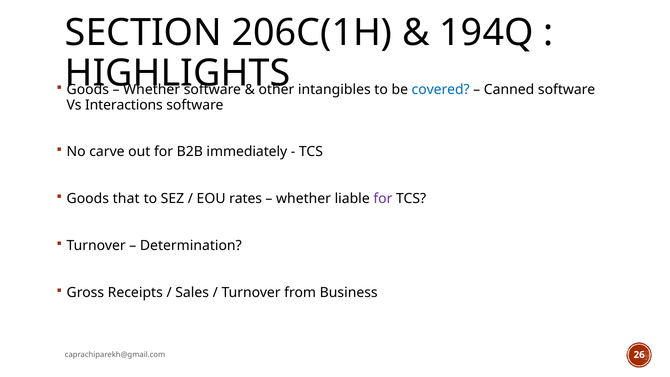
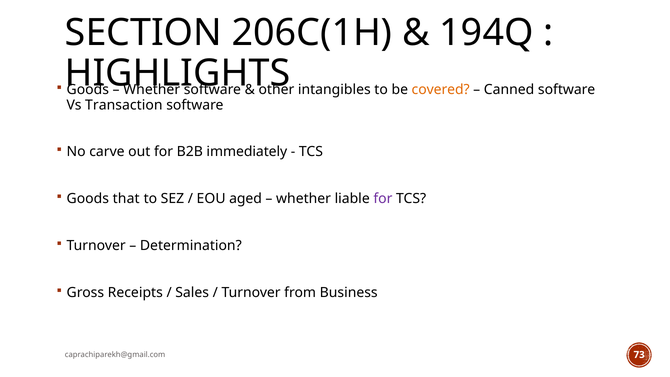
covered colour: blue -> orange (441, 90)
Interactions: Interactions -> Transaction (124, 105)
rates: rates -> aged (246, 199)
26: 26 -> 73 (639, 355)
